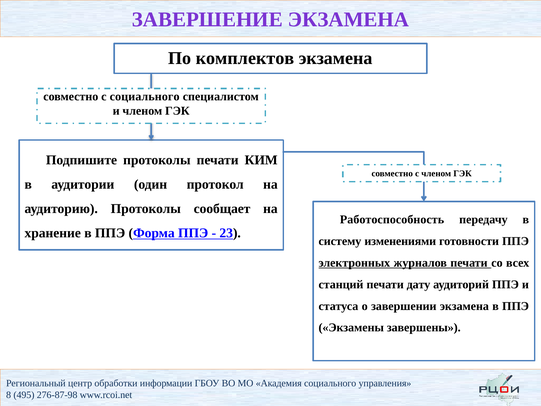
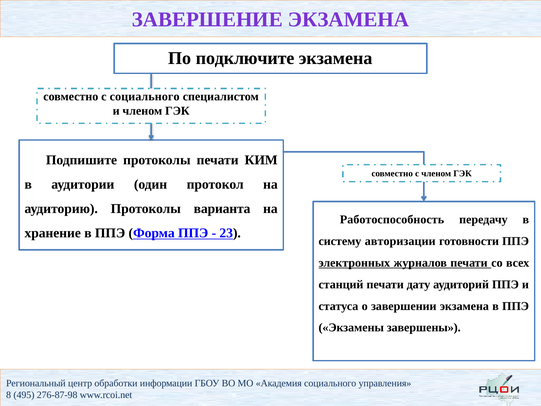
комплектов: комплектов -> подключите (245, 58)
сообщает: сообщает -> варианта (222, 209)
изменениями: изменениями -> авторизации (400, 241)
